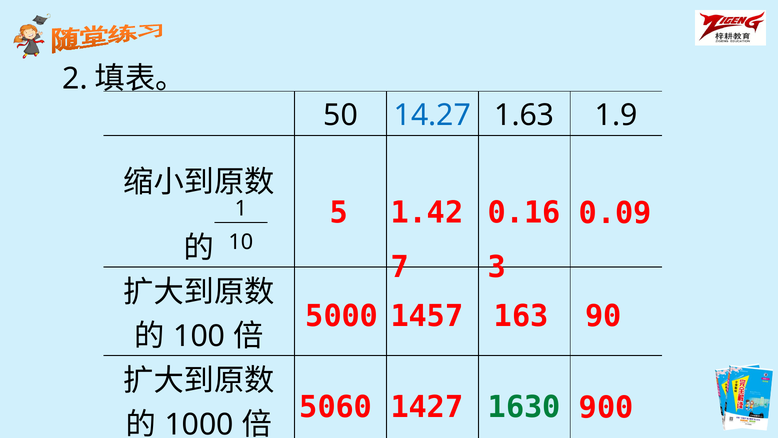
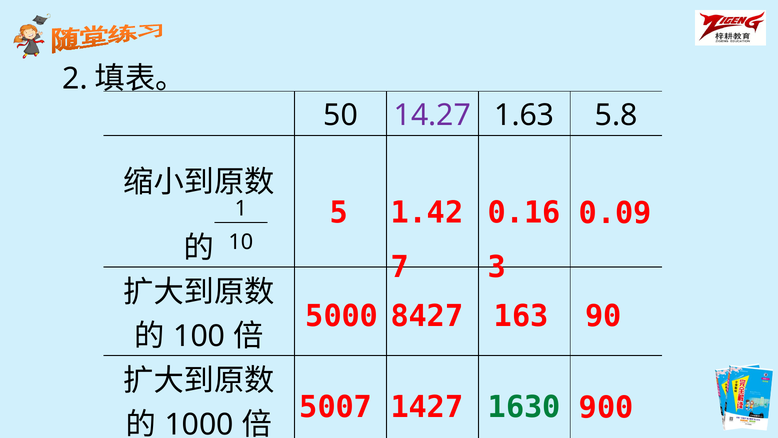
14.27 colour: blue -> purple (432, 115)
1.9: 1.9 -> 5.8 (616, 115)
1457: 1457 -> 8427 (427, 316)
5060: 5060 -> 5007 (336, 407)
